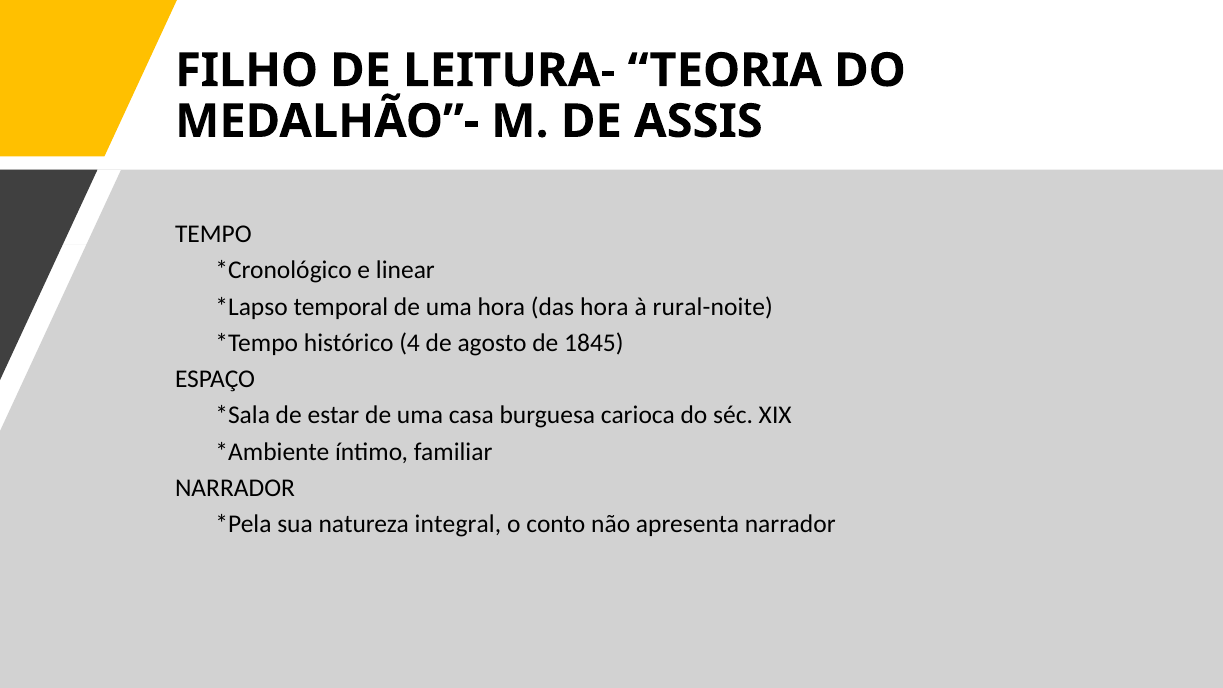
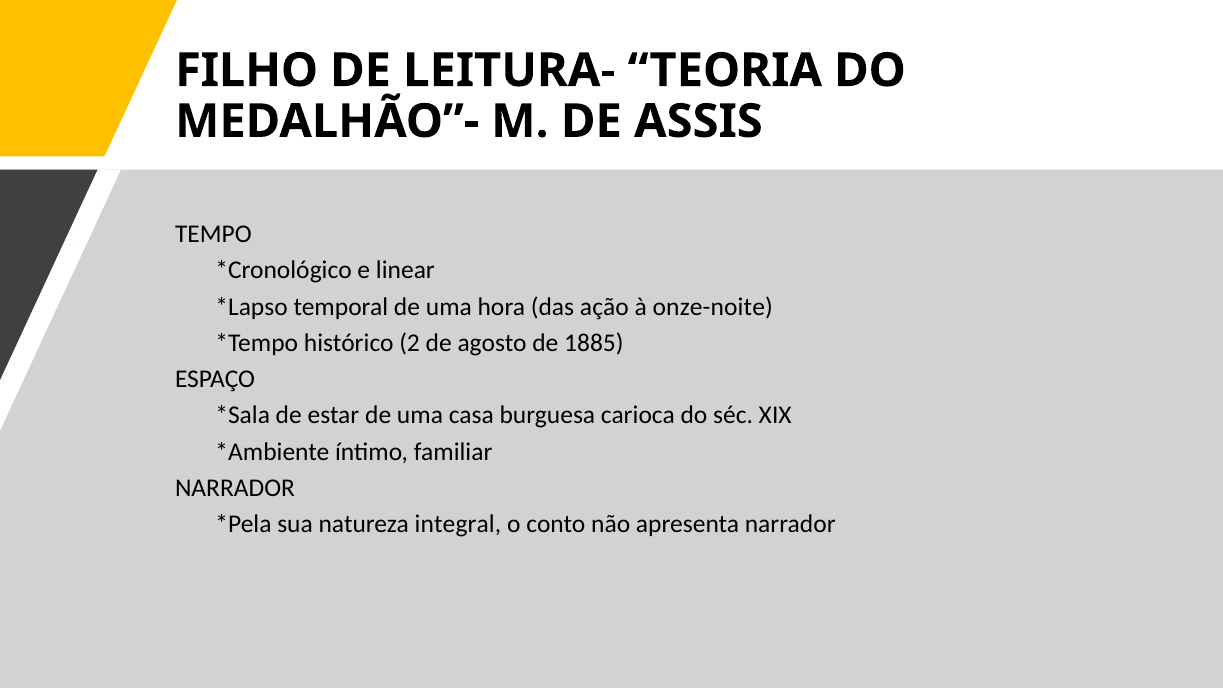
das hora: hora -> ação (604, 307)
rural-noite: rural-noite -> onze-noite (713, 307)
4: 4 -> 2 (410, 343)
1845: 1845 -> 1885 (594, 343)
